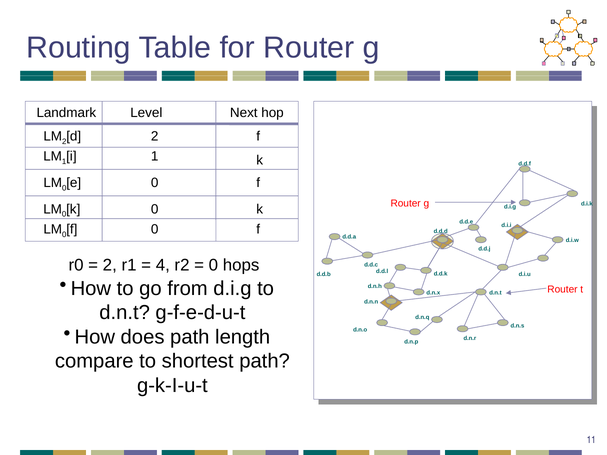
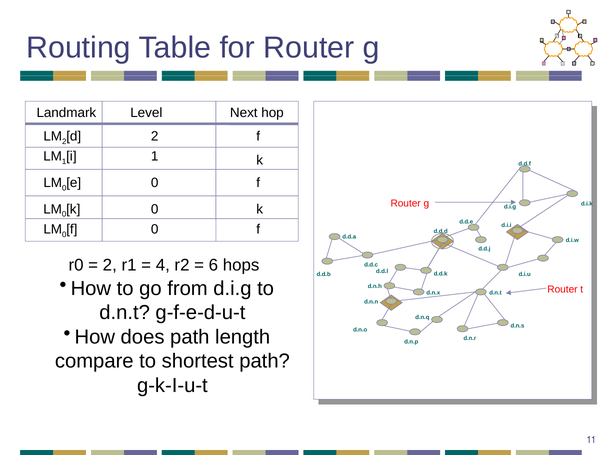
0: 0 -> 6 (213, 266)
